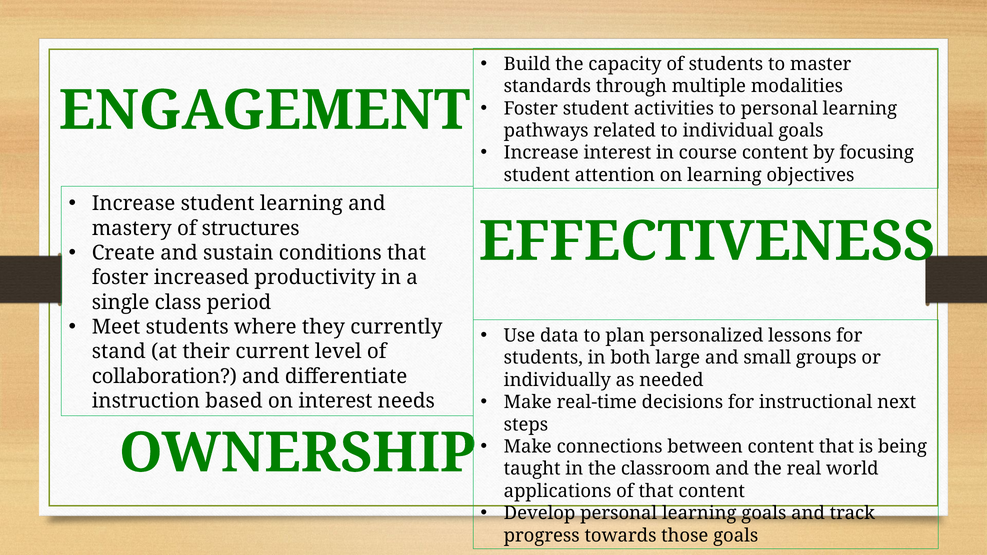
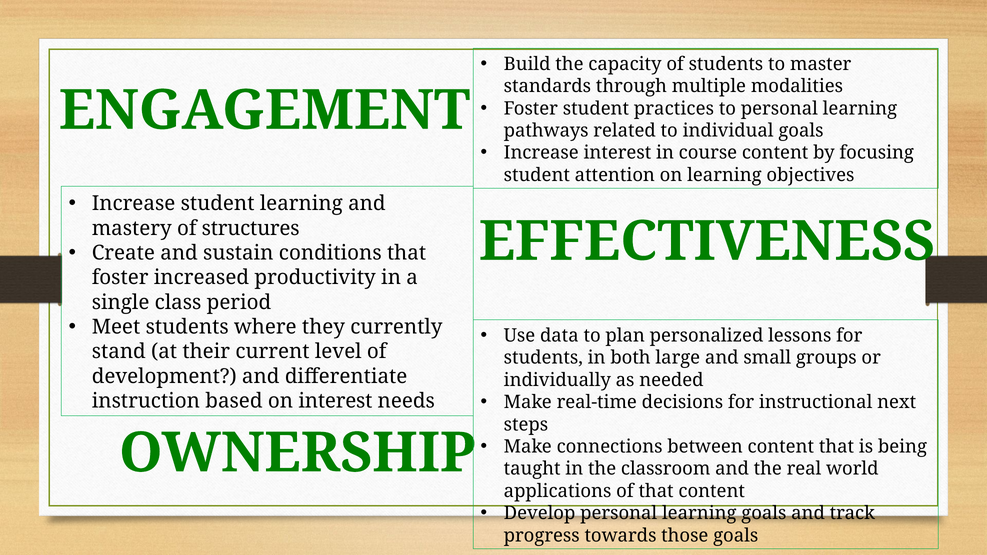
activities: activities -> practices (674, 108)
collaboration: collaboration -> development (164, 376)
